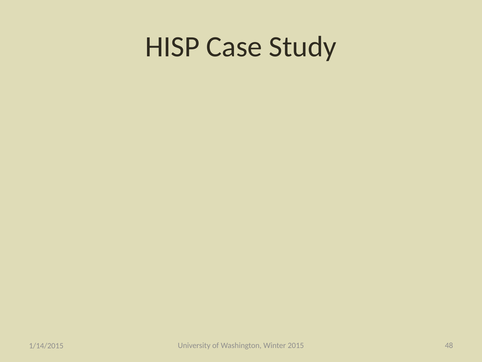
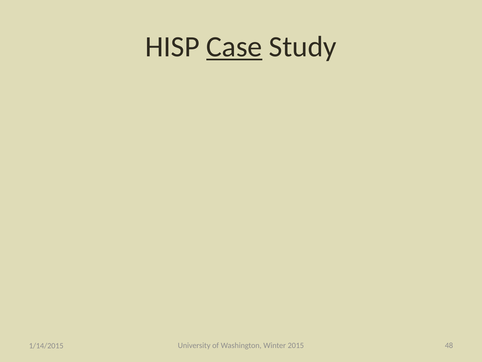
Case underline: none -> present (234, 47)
